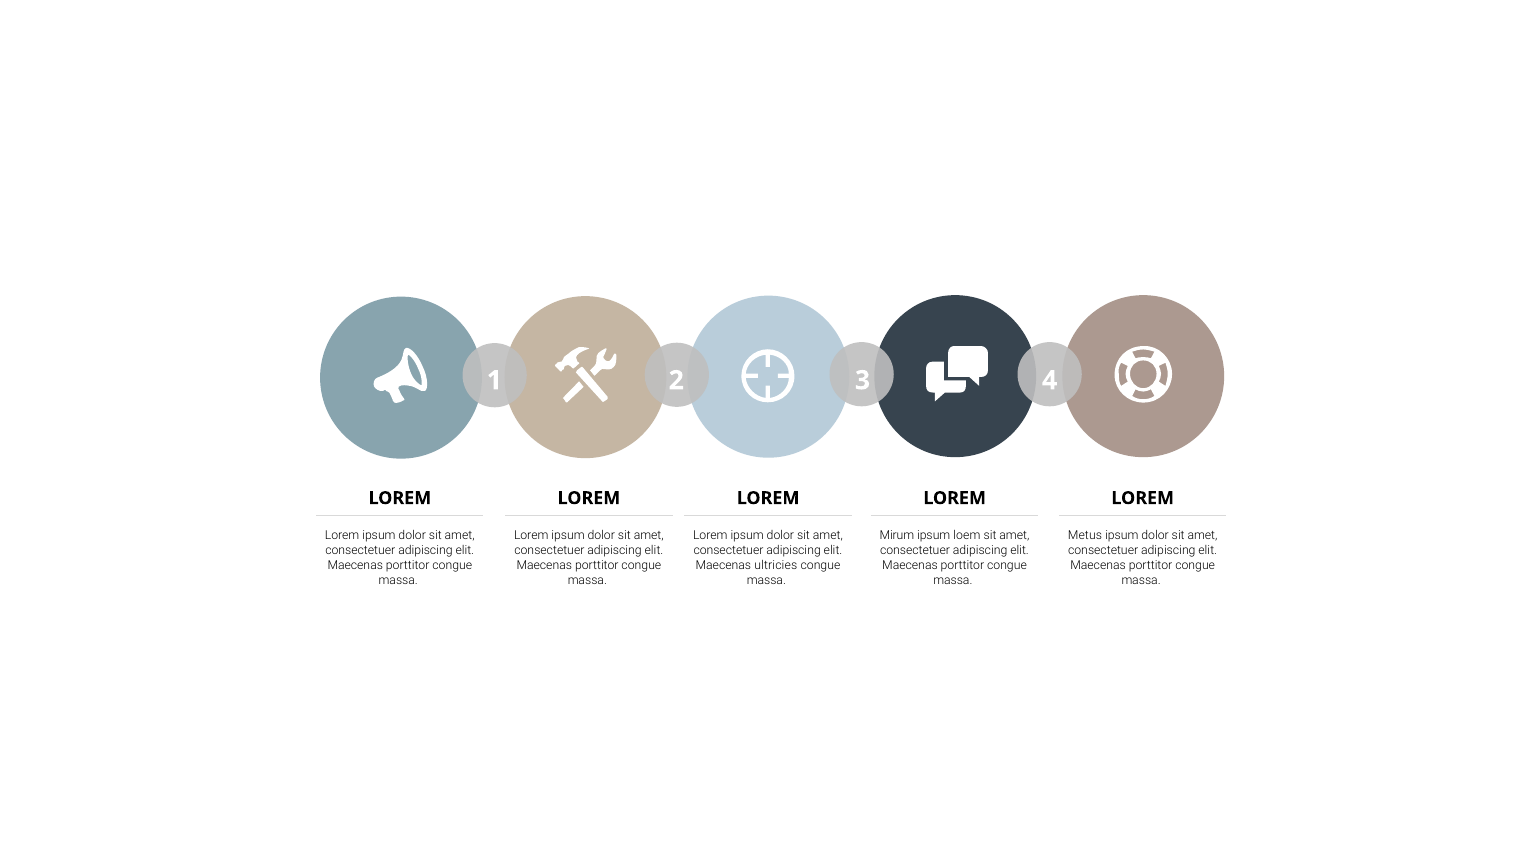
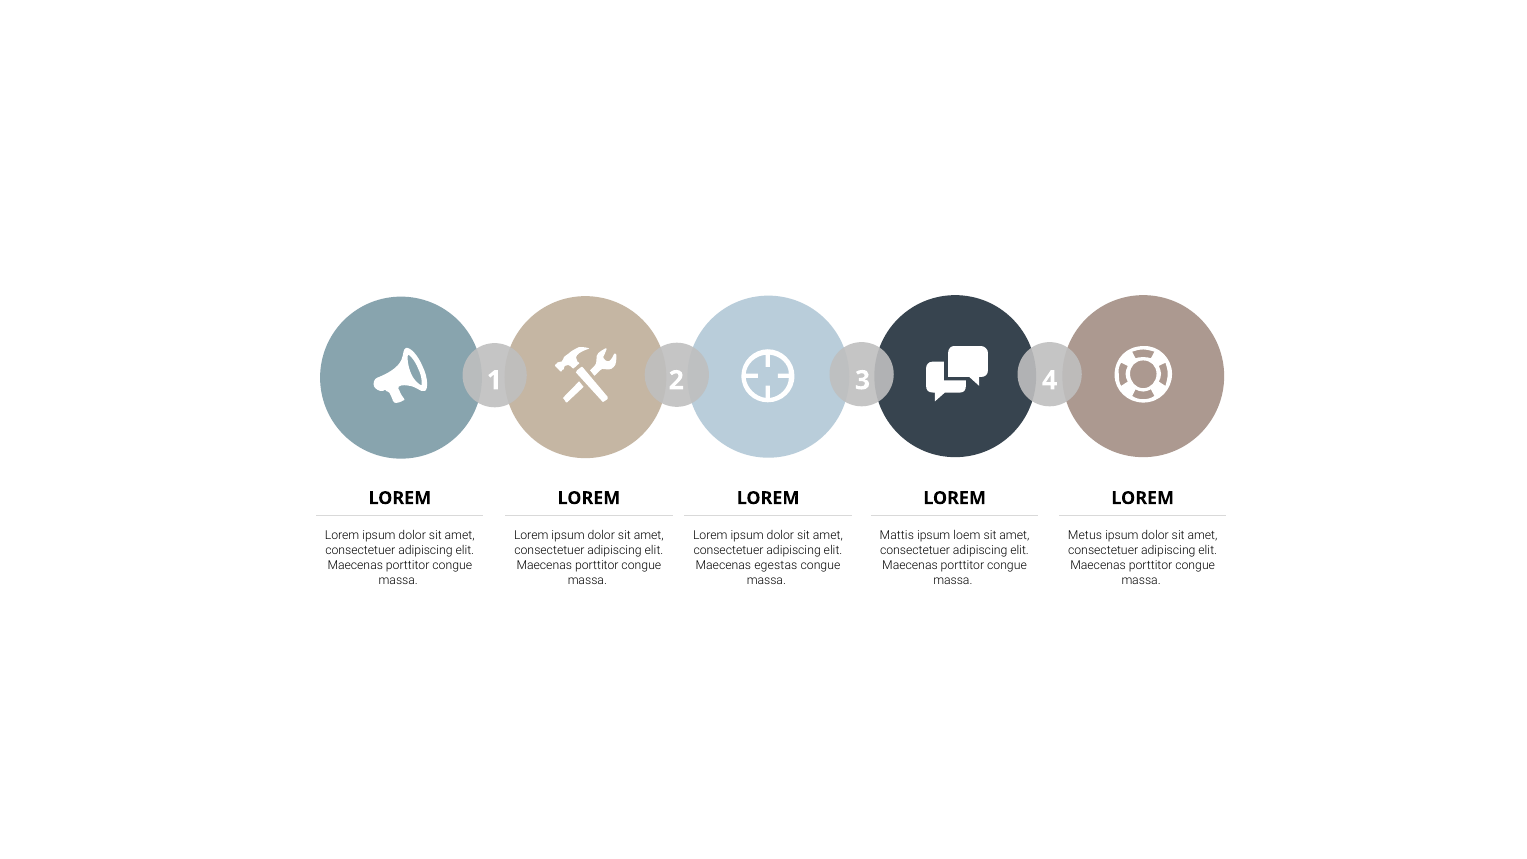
Mirum: Mirum -> Mattis (897, 536)
ultricies: ultricies -> egestas (776, 565)
